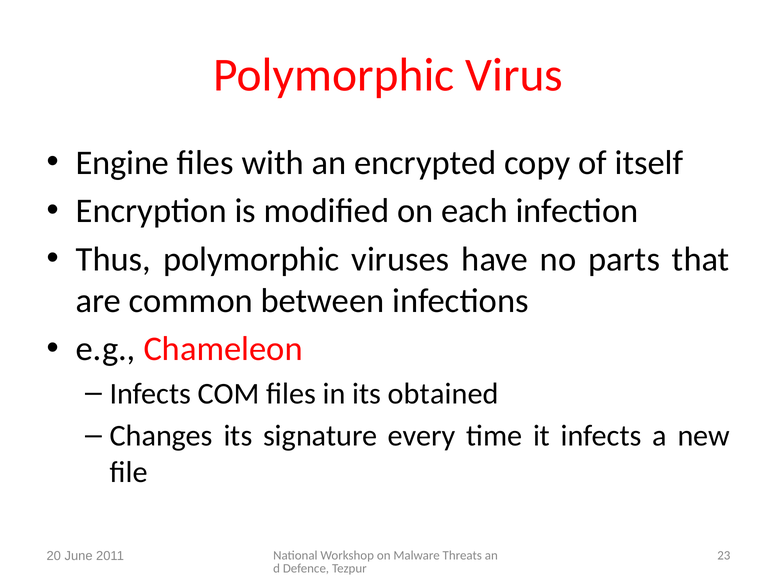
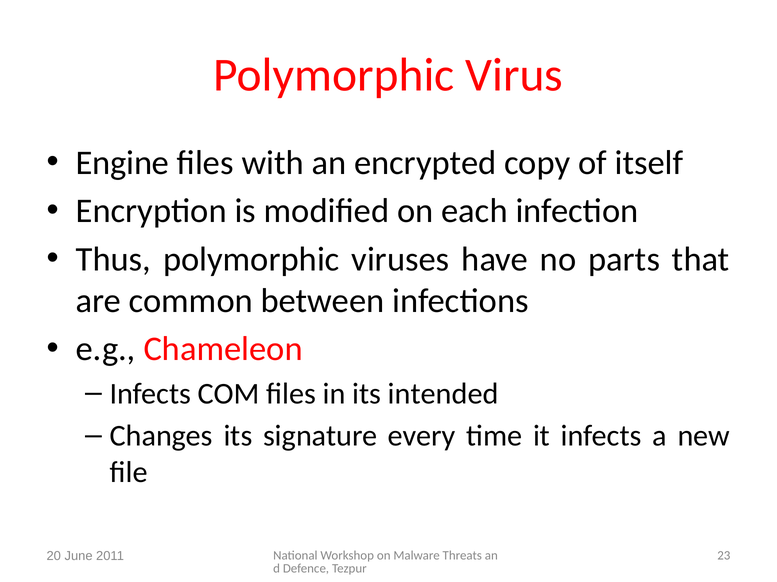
obtained: obtained -> intended (443, 394)
